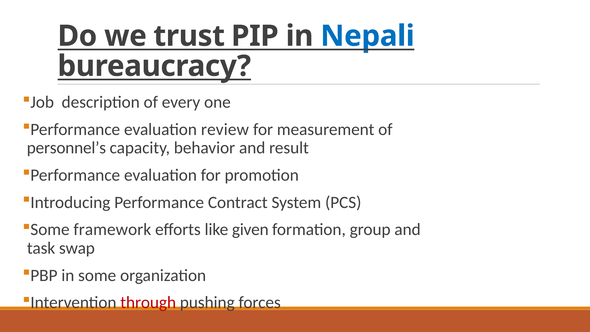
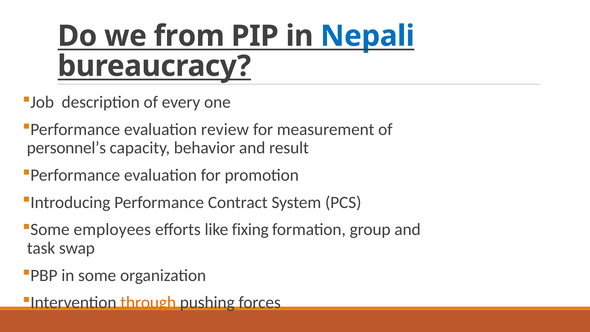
trust: trust -> from (189, 36)
framework: framework -> employees (112, 230)
given: given -> fixing (250, 230)
through colour: red -> orange (148, 302)
